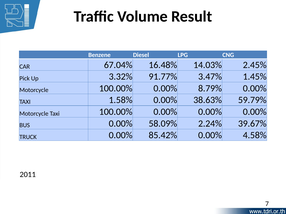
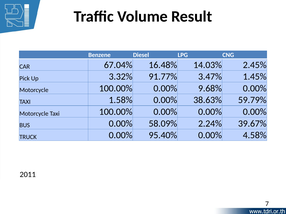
8.79%: 8.79% -> 9.68% (210, 89)
85.42%: 85.42% -> 95.40% (163, 136)
